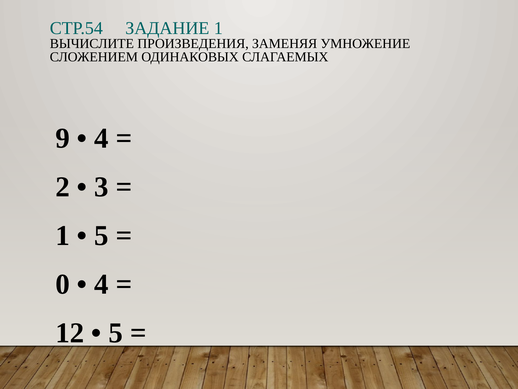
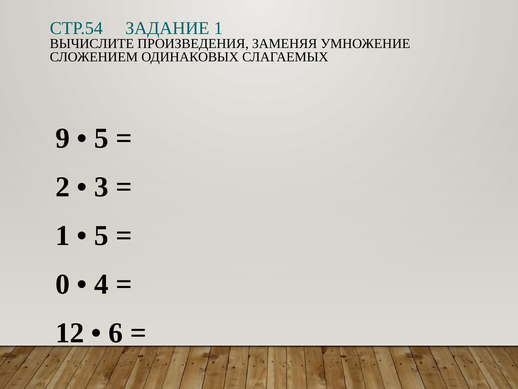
4: 4 -> 5 (101, 138)
5: 5 -> 6 (116, 333)
